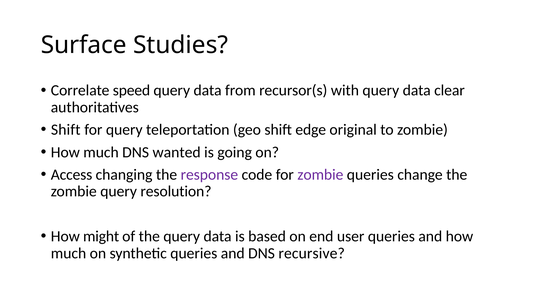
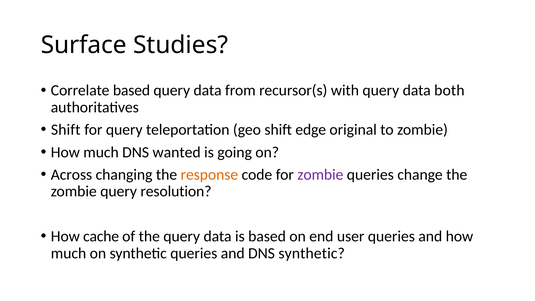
Correlate speed: speed -> based (131, 90)
clear: clear -> both (449, 90)
Access: Access -> Across (72, 175)
response colour: purple -> orange (209, 175)
might: might -> cache (101, 236)
DNS recursive: recursive -> synthetic (312, 253)
